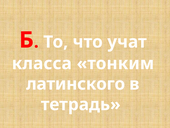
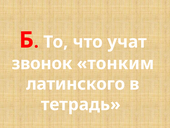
класса: класса -> звонок (42, 63)
